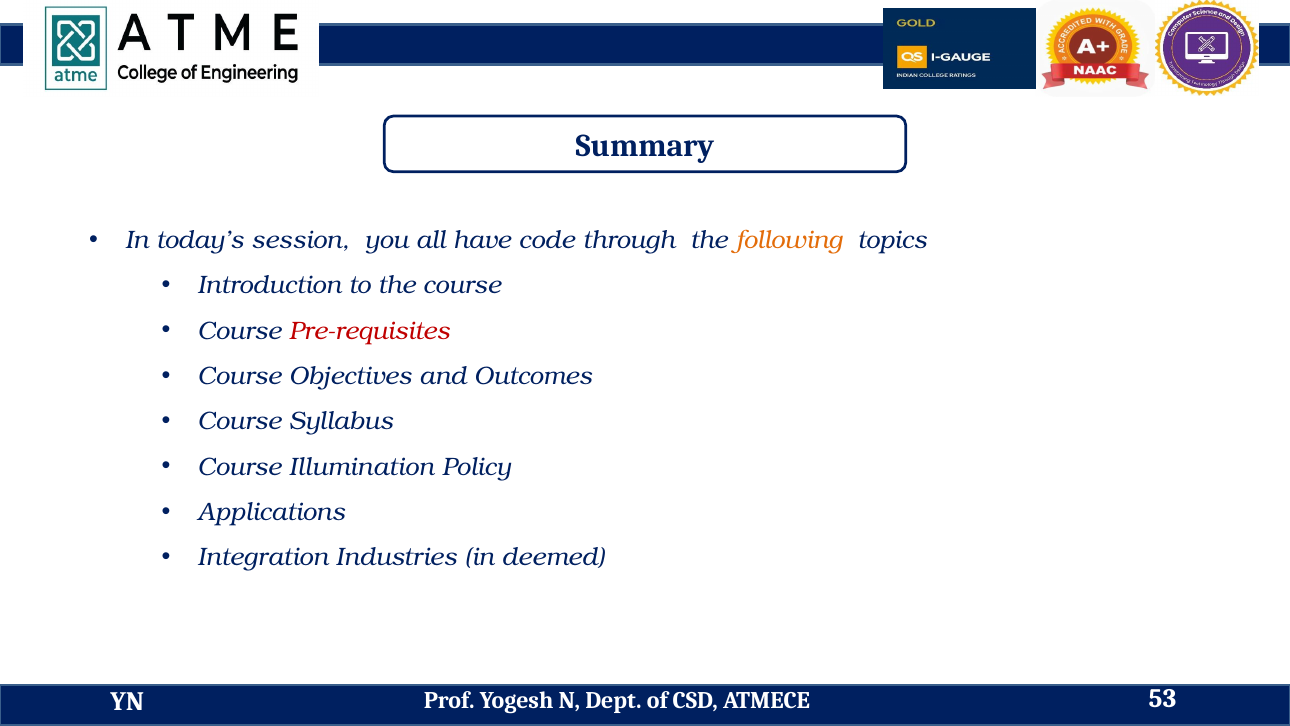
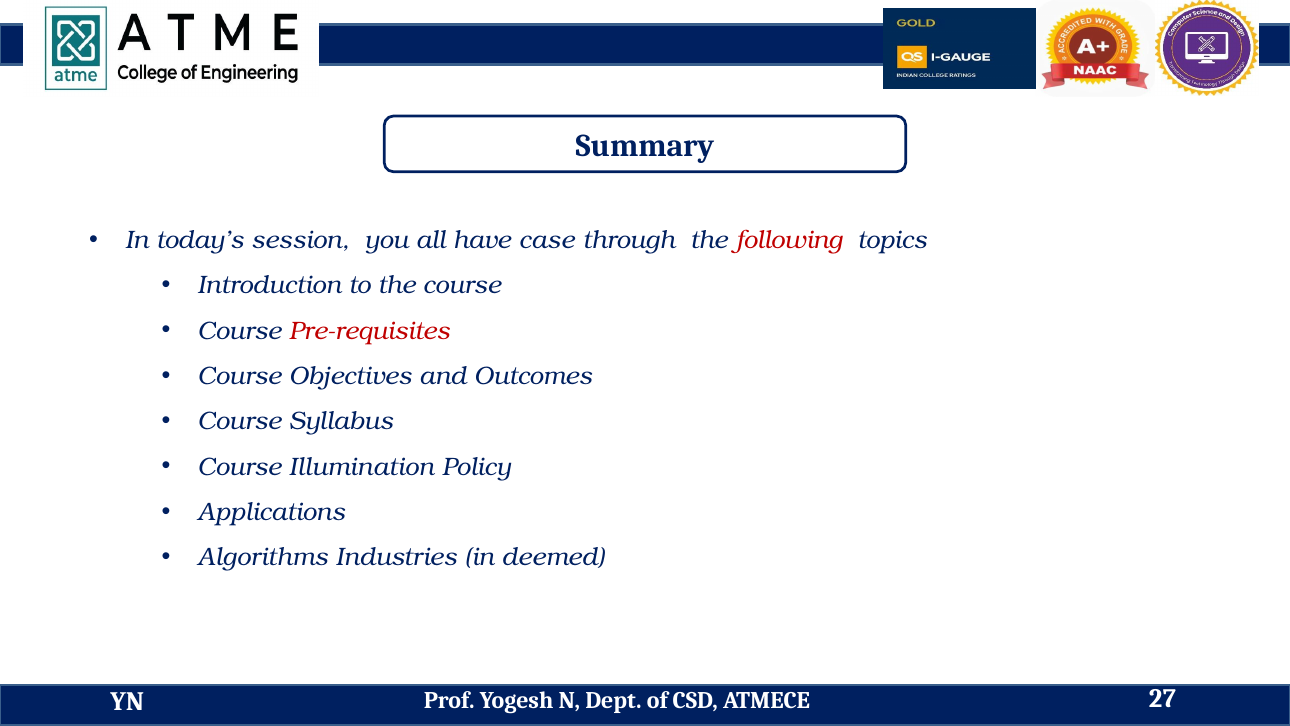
code: code -> case (547, 240)
following colour: orange -> red (789, 240)
Integration: Integration -> Algorithms (263, 557)
53: 53 -> 27 (1162, 698)
